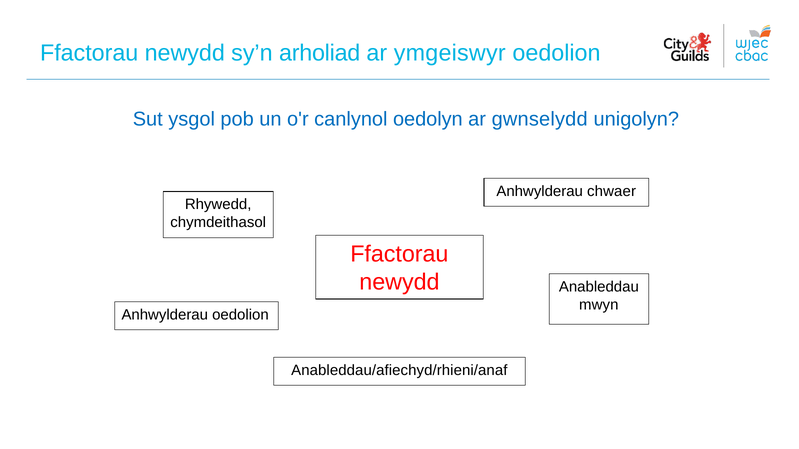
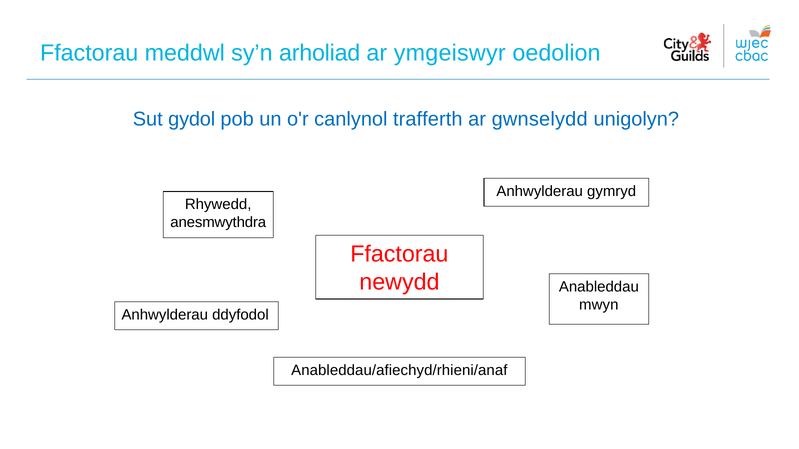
newydd: newydd -> meddwl (185, 53)
ysgol: ysgol -> gydol (192, 119)
oedolyn: oedolyn -> trafferth (428, 119)
chwaer: chwaer -> gymryd (612, 191)
chymdeithasol: chymdeithasol -> anesmwythdra (218, 223)
Anhwylderau oedolion: oedolion -> ddyfodol (240, 315)
